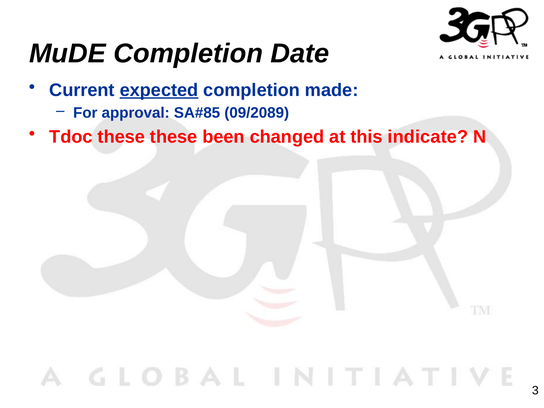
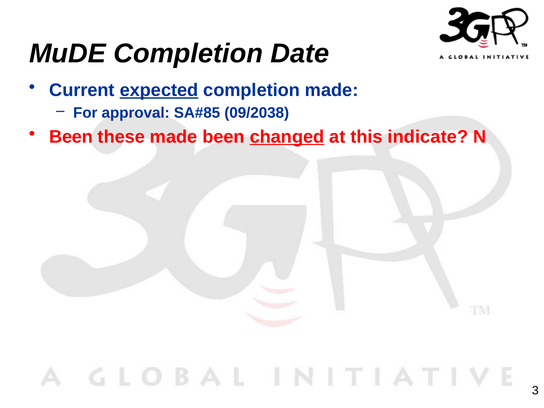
09/2089: 09/2089 -> 09/2038 (257, 113)
Tdoc: Tdoc -> Been (71, 137)
these these: these -> made (174, 137)
changed underline: none -> present (287, 137)
